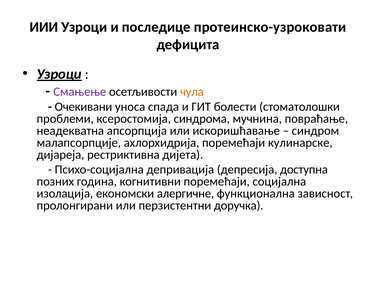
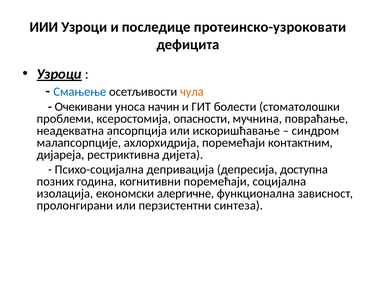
Смањење colour: purple -> blue (80, 92)
спада: спада -> начин (164, 107)
синдрома: синдрома -> опасности (202, 119)
кулинарске: кулинарске -> контактним (300, 143)
доручка: доручка -> синтеза (239, 205)
